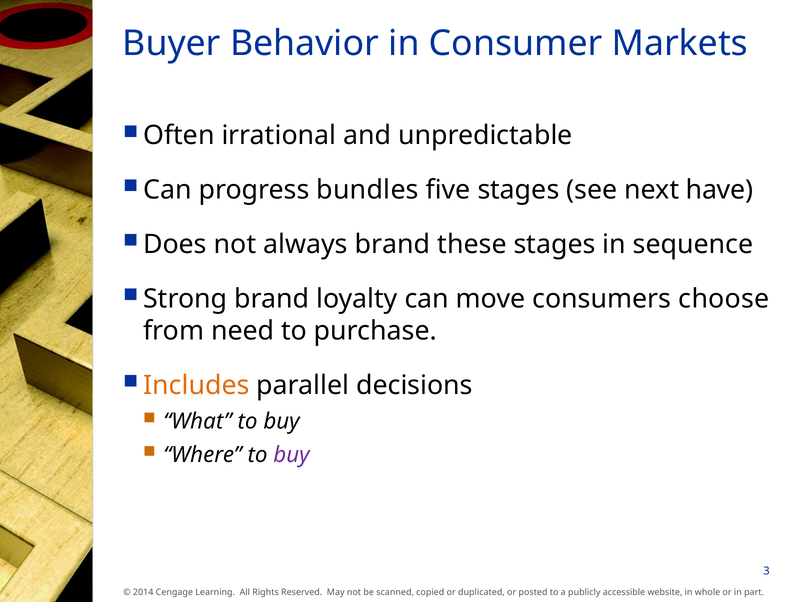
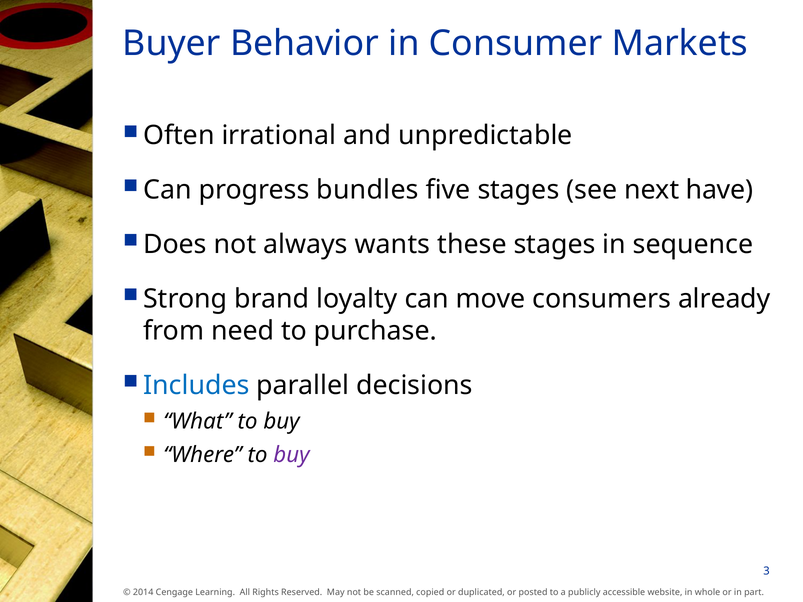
always brand: brand -> wants (392, 245)
choose: choose -> already (724, 299)
Includes colour: orange -> blue (196, 386)
